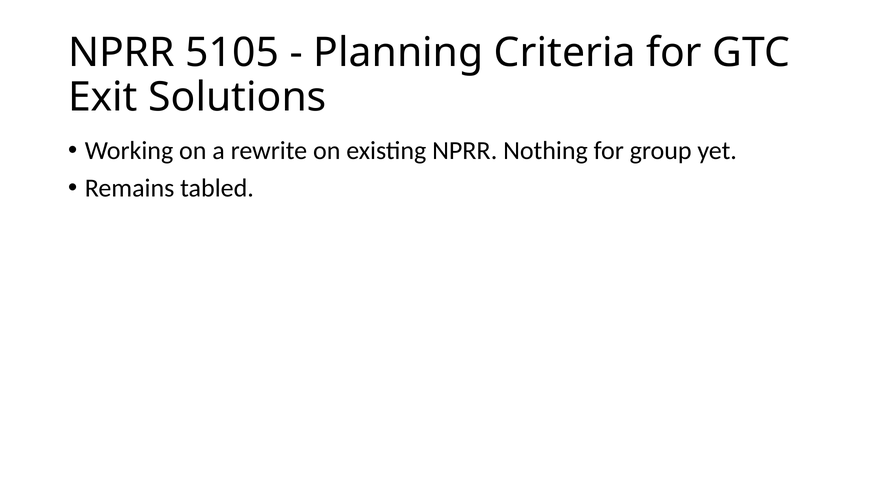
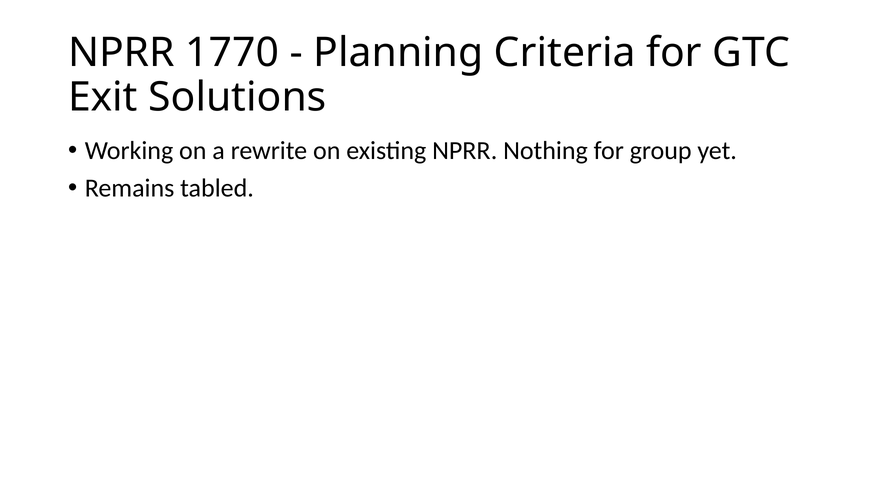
5105: 5105 -> 1770 (232, 53)
